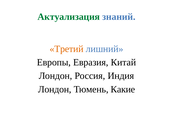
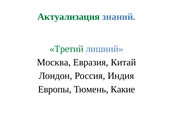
Третий colour: orange -> green (67, 49)
Европы: Европы -> Москва (54, 62)
Лондон: Лондон -> Европы (55, 89)
